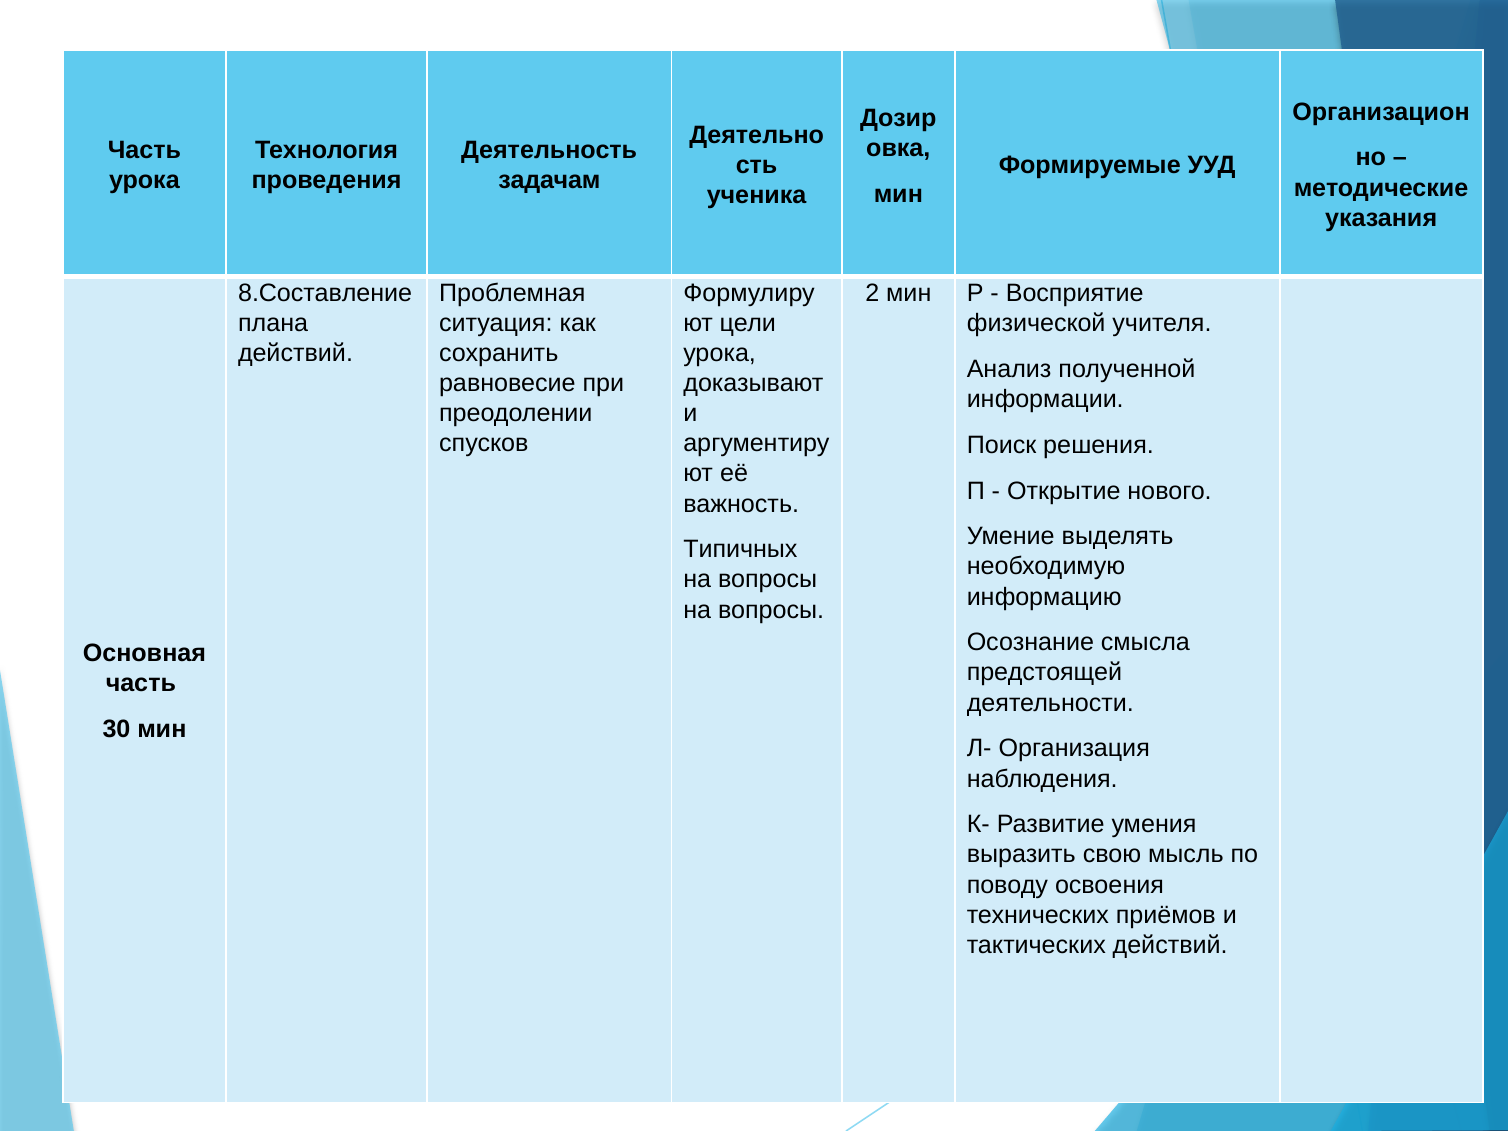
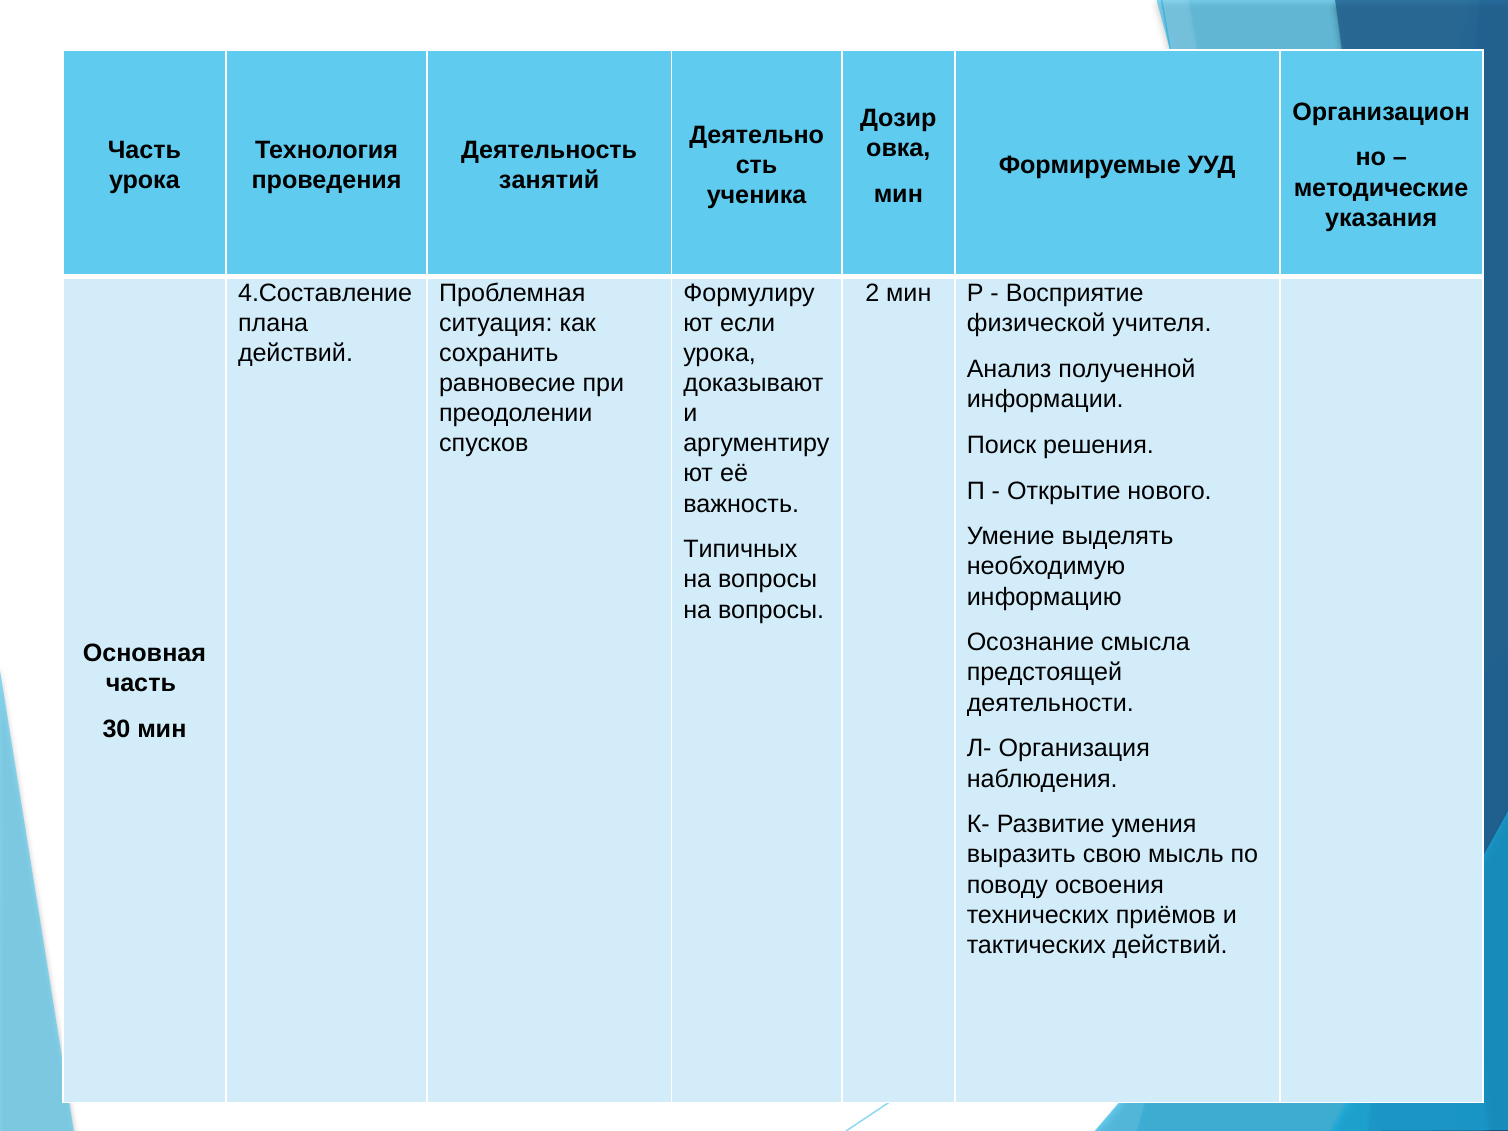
задачам: задачам -> занятий (549, 180)
8.Составление: 8.Составление -> 4.Составление (325, 293)
цели: цели -> если (748, 323)
